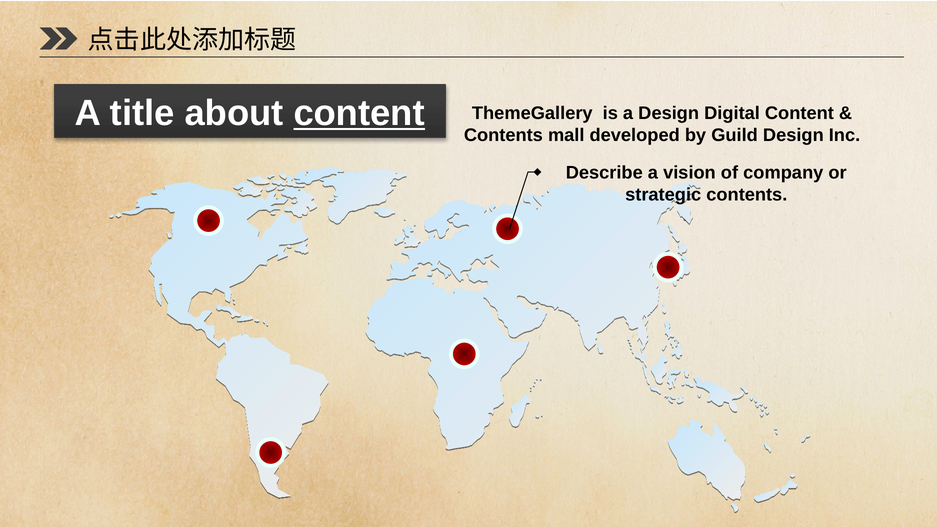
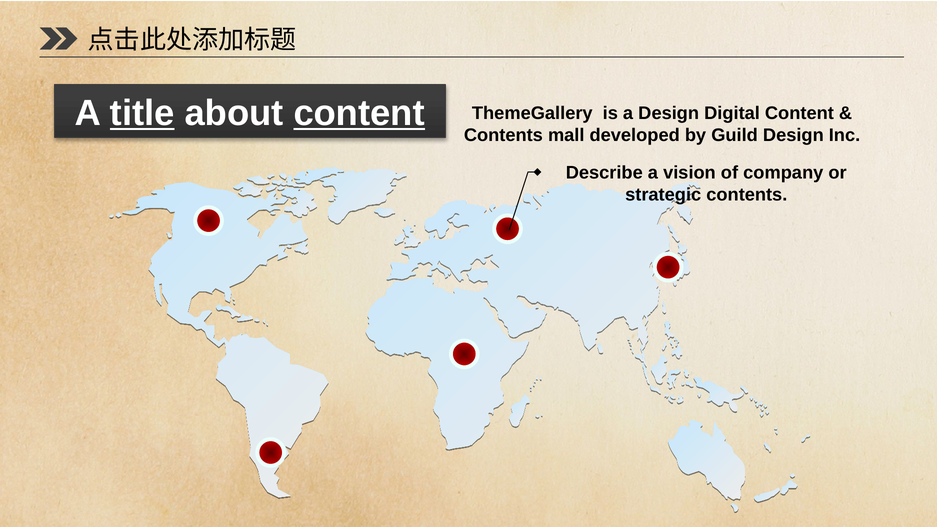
title underline: none -> present (142, 113)
